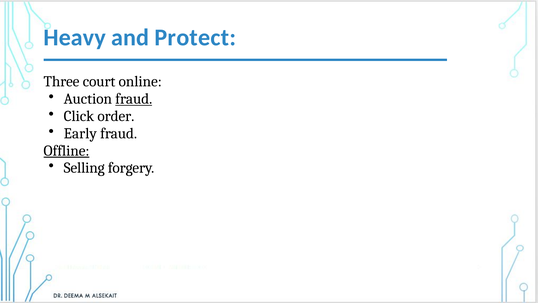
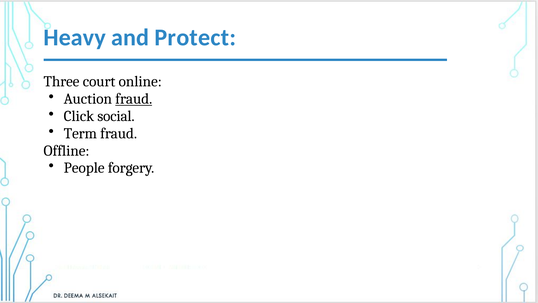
order: order -> social (116, 116)
Early: Early -> Term (80, 133)
Offline underline: present -> none (67, 151)
Selling: Selling -> People (84, 168)
